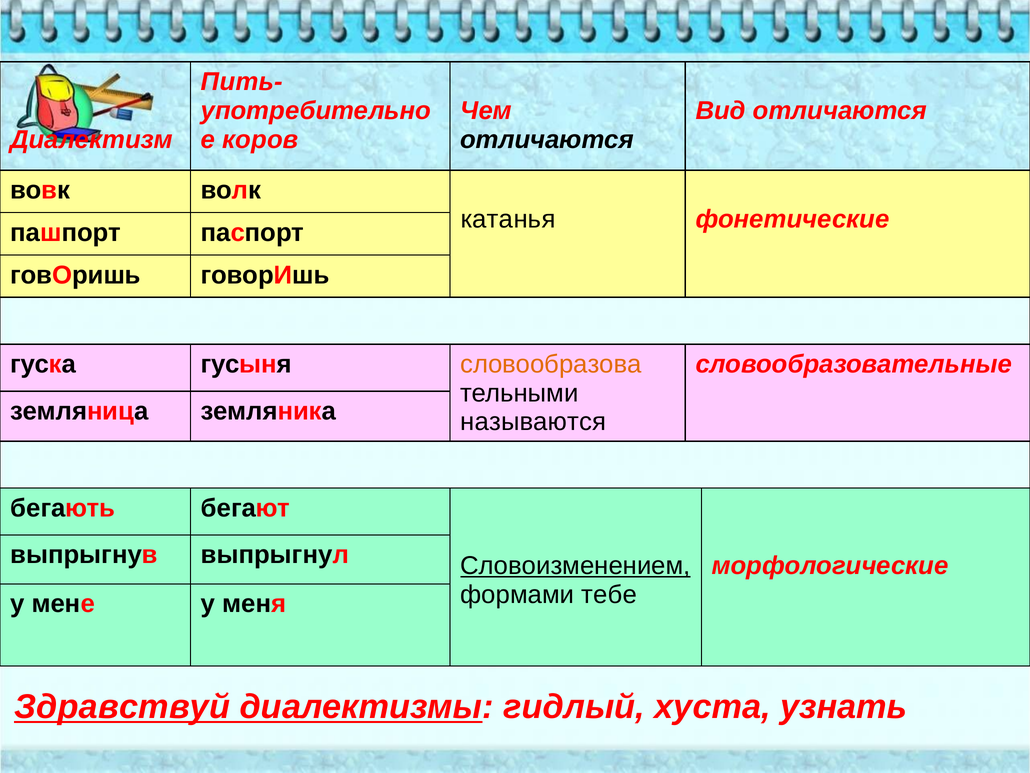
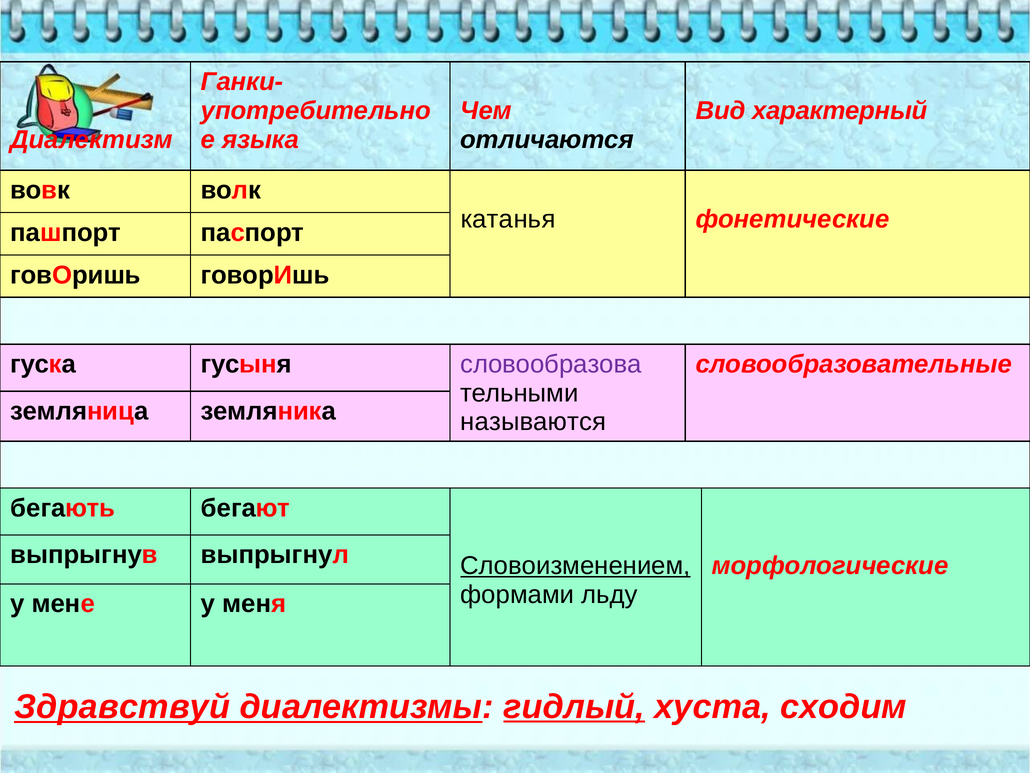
Пить-: Пить- -> Ганки- (242, 82)
Вид отличаются: отличаются -> характерный (840, 111)
коров: коров -> языка (261, 139)
словообразова colour: orange -> purple (551, 364)
тебе: тебе -> льду (609, 594)
гидлый underline: none -> present (574, 706)
узнать: узнать -> сходим (844, 706)
